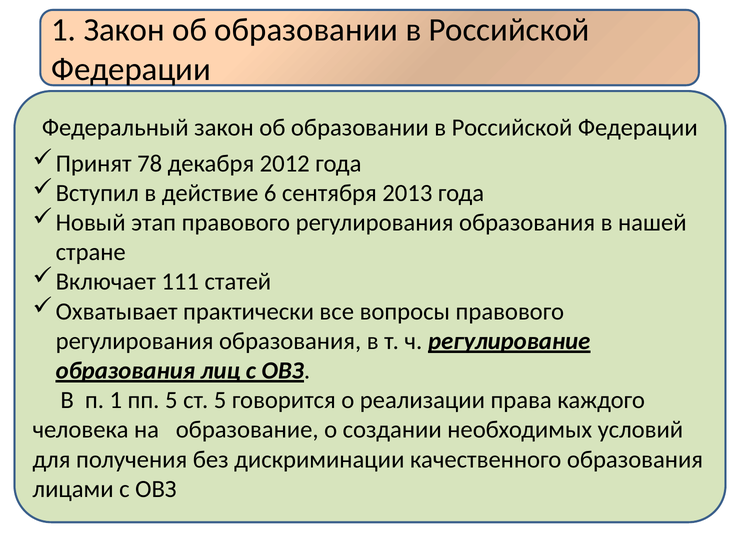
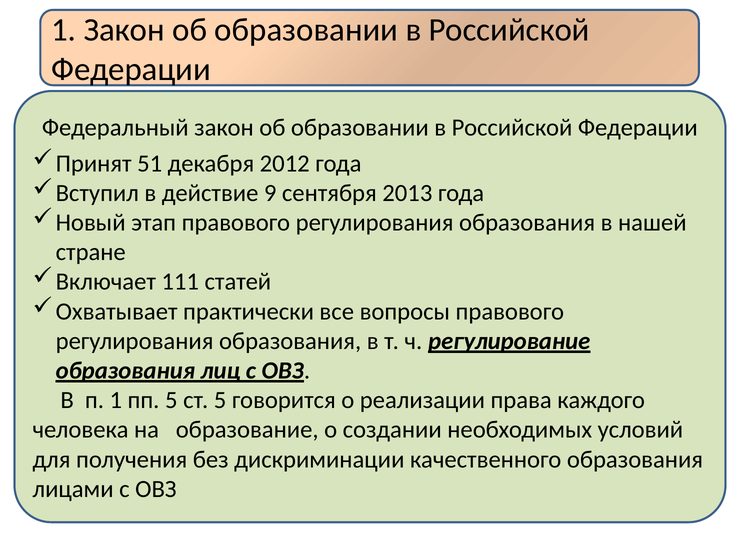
78: 78 -> 51 (150, 163)
6: 6 -> 9 (270, 193)
